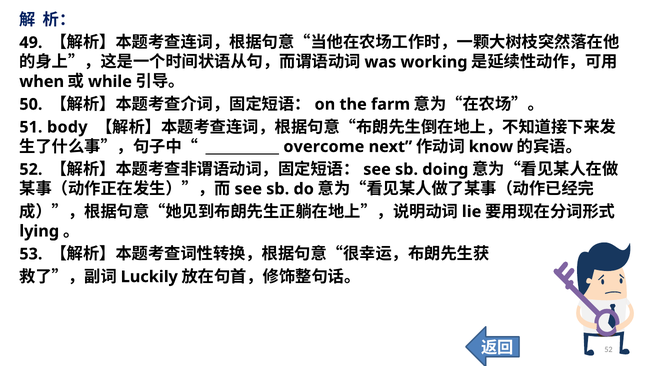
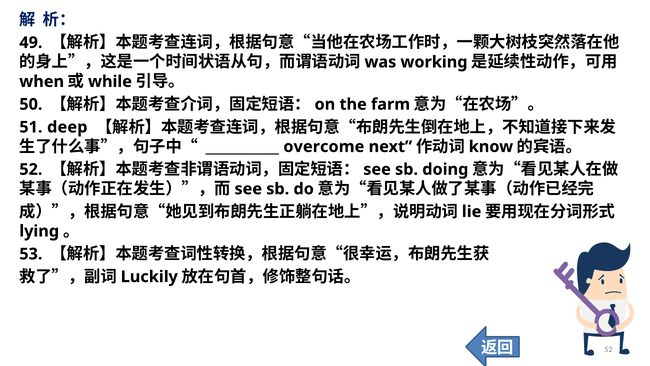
body: body -> deep (67, 127)
